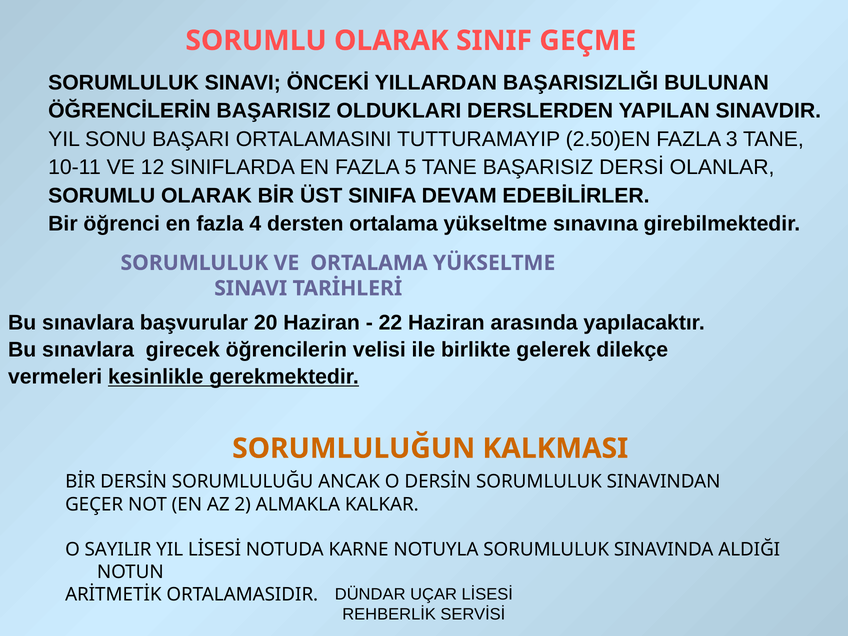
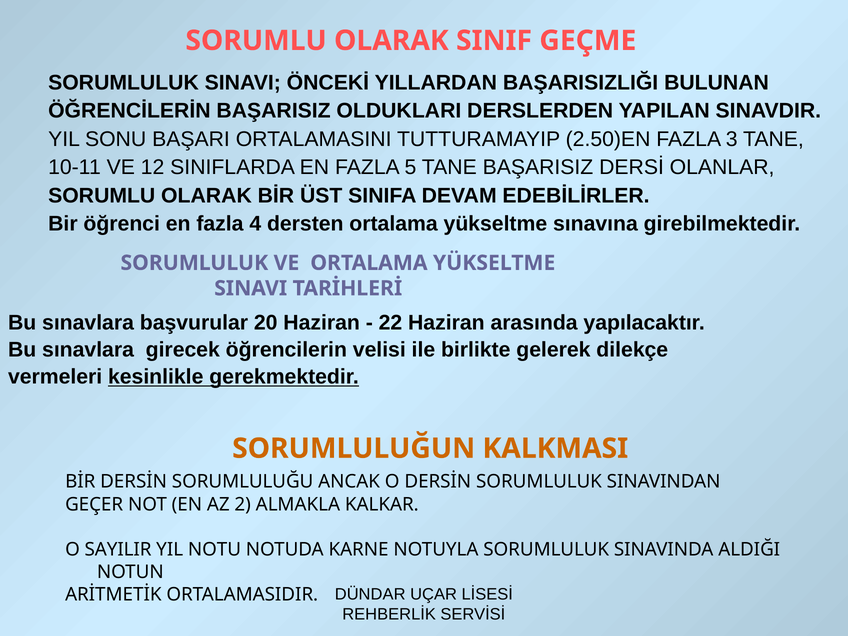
YIL LİSESİ: LİSESİ -> NOTU (214, 549)
